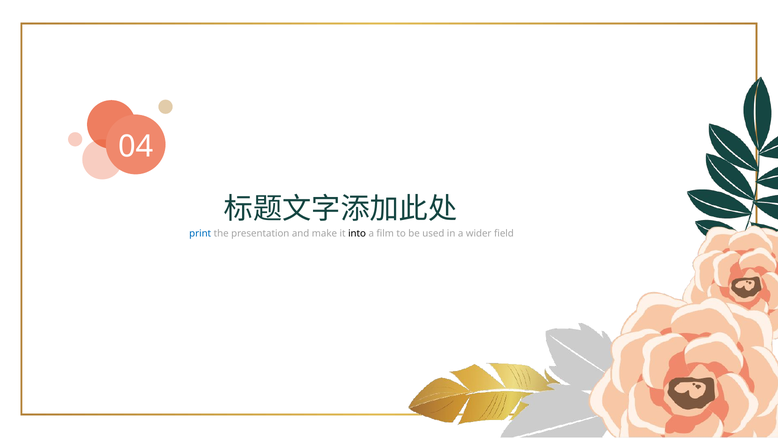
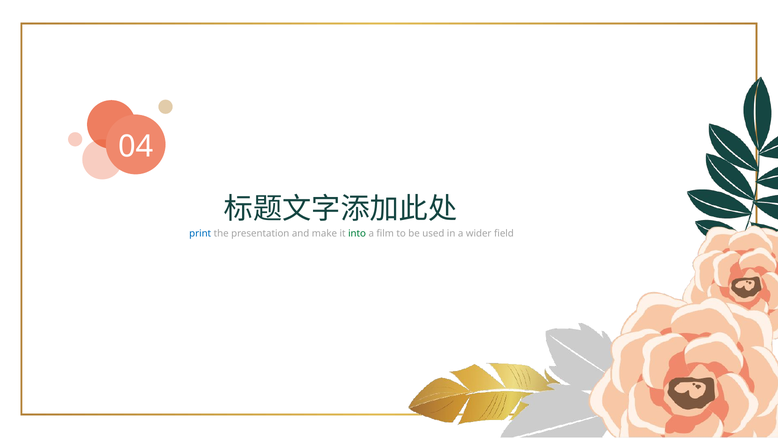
into colour: black -> green (357, 233)
